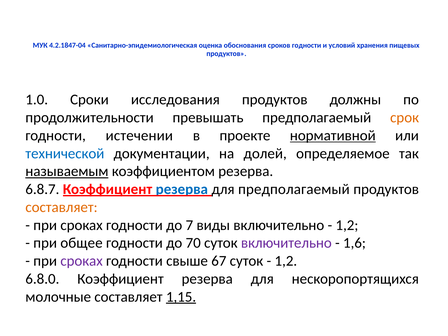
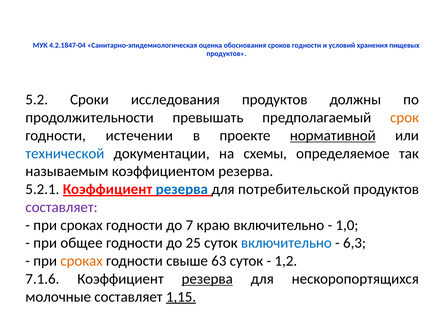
1.0: 1.0 -> 5.2 (37, 100)
долей: долей -> схемы (265, 153)
называемым underline: present -> none (67, 171)
6.8.7: 6.8.7 -> 5.2.1 (42, 189)
для предполагаемый: предполагаемый -> потребительской (294, 189)
составляет colour: orange -> purple (62, 207)
виды: виды -> краю (213, 225)
1,2: 1,2 -> 1,0 (347, 225)
70: 70 -> 25 (193, 243)
включительно colour: purple -> blue (286, 243)
1,6: 1,6 -> 6,3 (354, 243)
сроках colour: purple -> orange (82, 261)
67: 67 -> 63 (219, 261)
6.8.0: 6.8.0 -> 7.1.6 (42, 279)
резерва underline: none -> present (207, 279)
